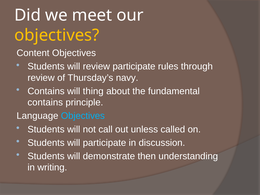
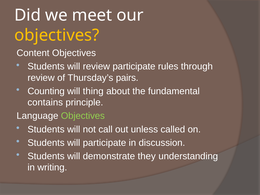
navy: navy -> pairs (127, 78)
Contains: Contains -> Counting (46, 91)
Objectives colour: light blue -> light green (83, 116)
then: then -> they (147, 156)
